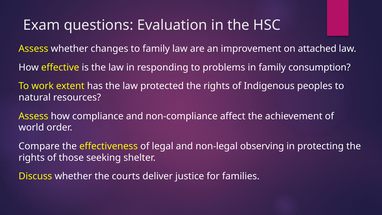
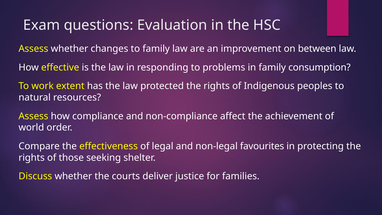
attached: attached -> between (317, 49)
observing: observing -> favourites (262, 146)
